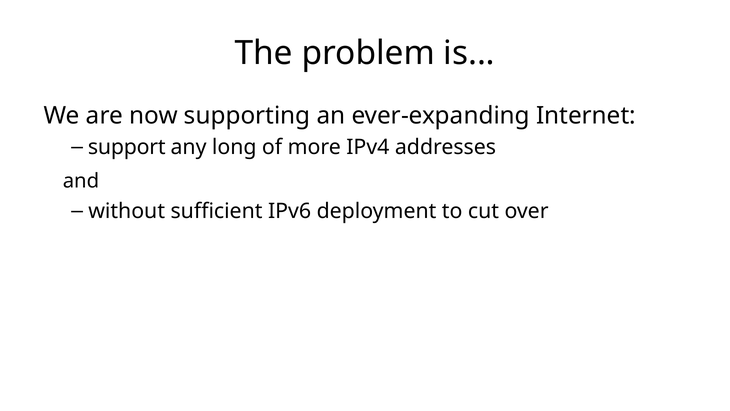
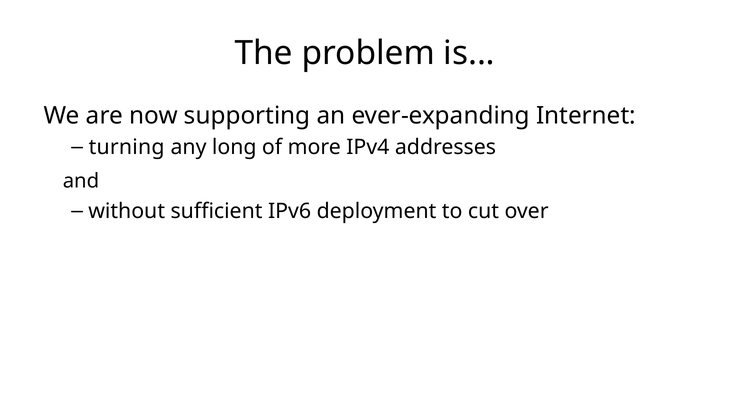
support: support -> turning (127, 147)
